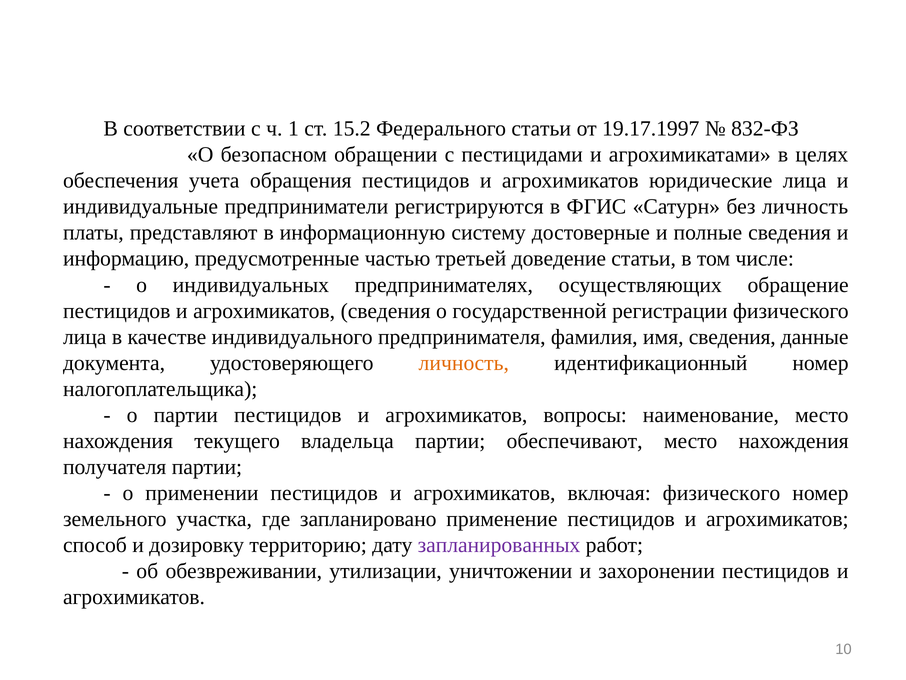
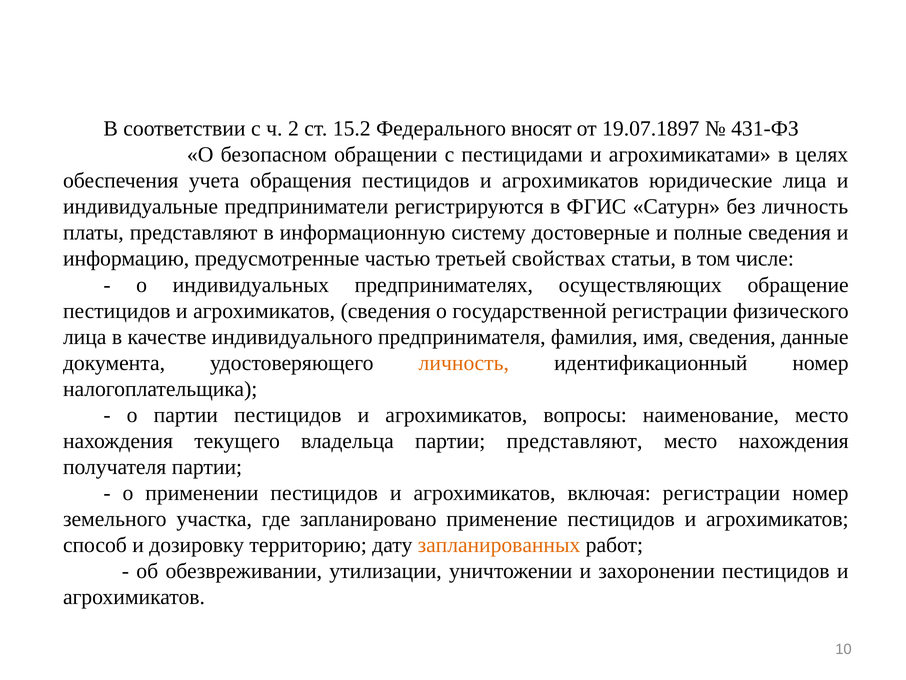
1: 1 -> 2 (293, 128)
Федерального статьи: статьи -> вносят (541, 128)
19.17.1997: 19.17.1997 -> 19.07.1897 (651, 128)
832-ФЗ: 832-ФЗ -> 431-ФЗ (765, 128)
доведение: доведение -> свойствах (559, 259)
партии обеспечивают: обеспечивают -> представляют (575, 441)
включая физического: физического -> регистрации (721, 493)
запланированных colour: purple -> orange (499, 545)
